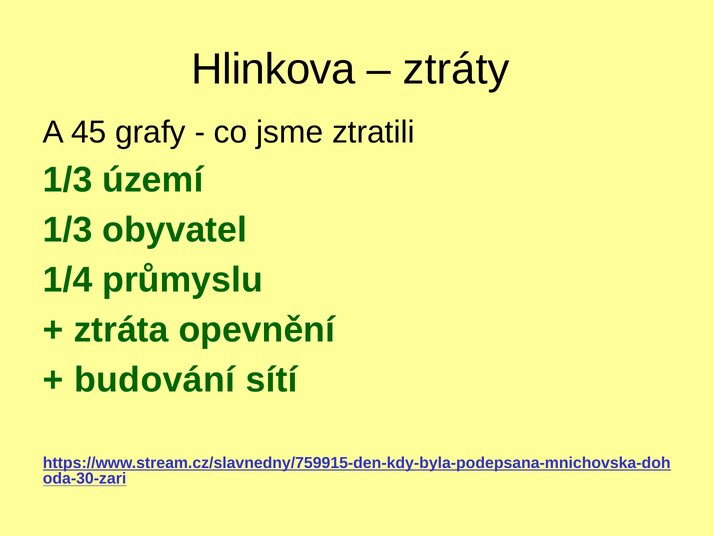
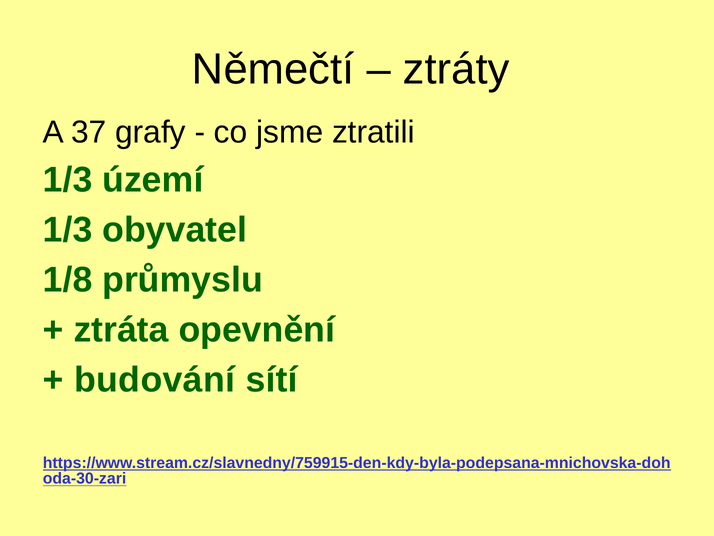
Hlinkova: Hlinkova -> Němečtí (273, 69)
45: 45 -> 37 (89, 132)
1/4: 1/4 -> 1/8 (68, 280)
